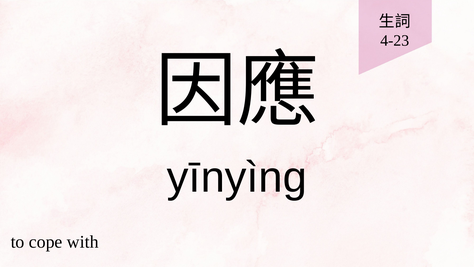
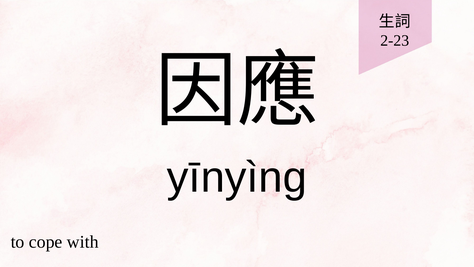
4-23: 4-23 -> 2-23 (395, 40)
